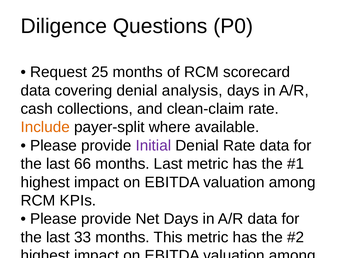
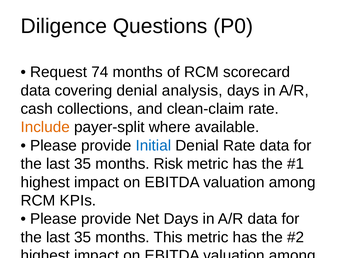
25: 25 -> 74 (100, 72)
Initial colour: purple -> blue (153, 146)
66: 66 -> 35 (83, 164)
months Last: Last -> Risk (168, 164)
33: 33 -> 35 (83, 237)
